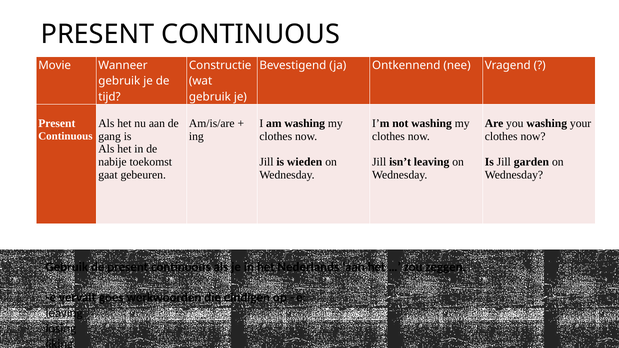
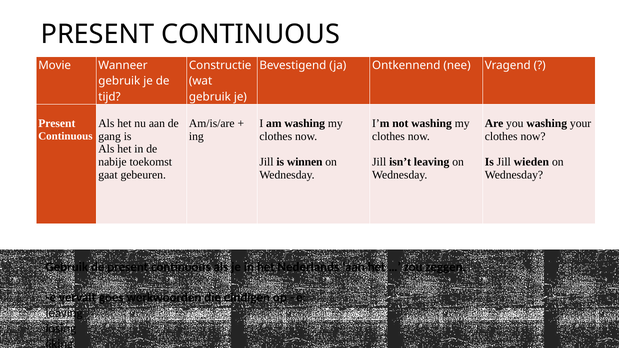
wieden: wieden -> winnen (305, 162)
garden: garden -> wieden (531, 162)
